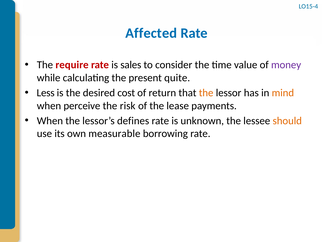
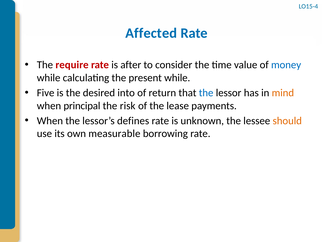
sales: sales -> after (131, 65)
money colour: purple -> blue (286, 65)
present quite: quite -> while (177, 78)
Less: Less -> Five (46, 93)
cost: cost -> into (126, 93)
the colour: orange -> blue (206, 93)
perceive: perceive -> principal (82, 105)
